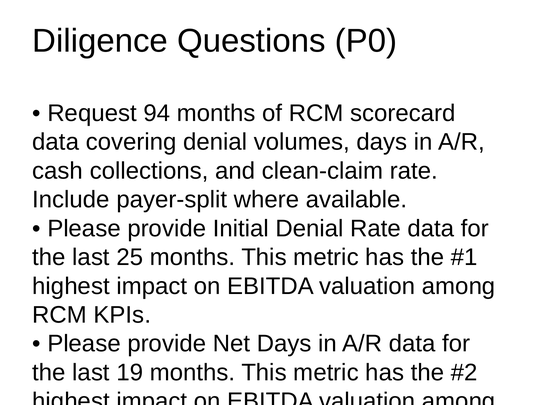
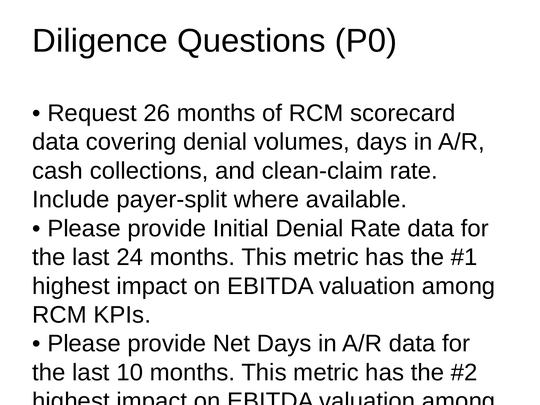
94: 94 -> 26 (157, 113)
25: 25 -> 24 (130, 257)
19: 19 -> 10 (130, 373)
